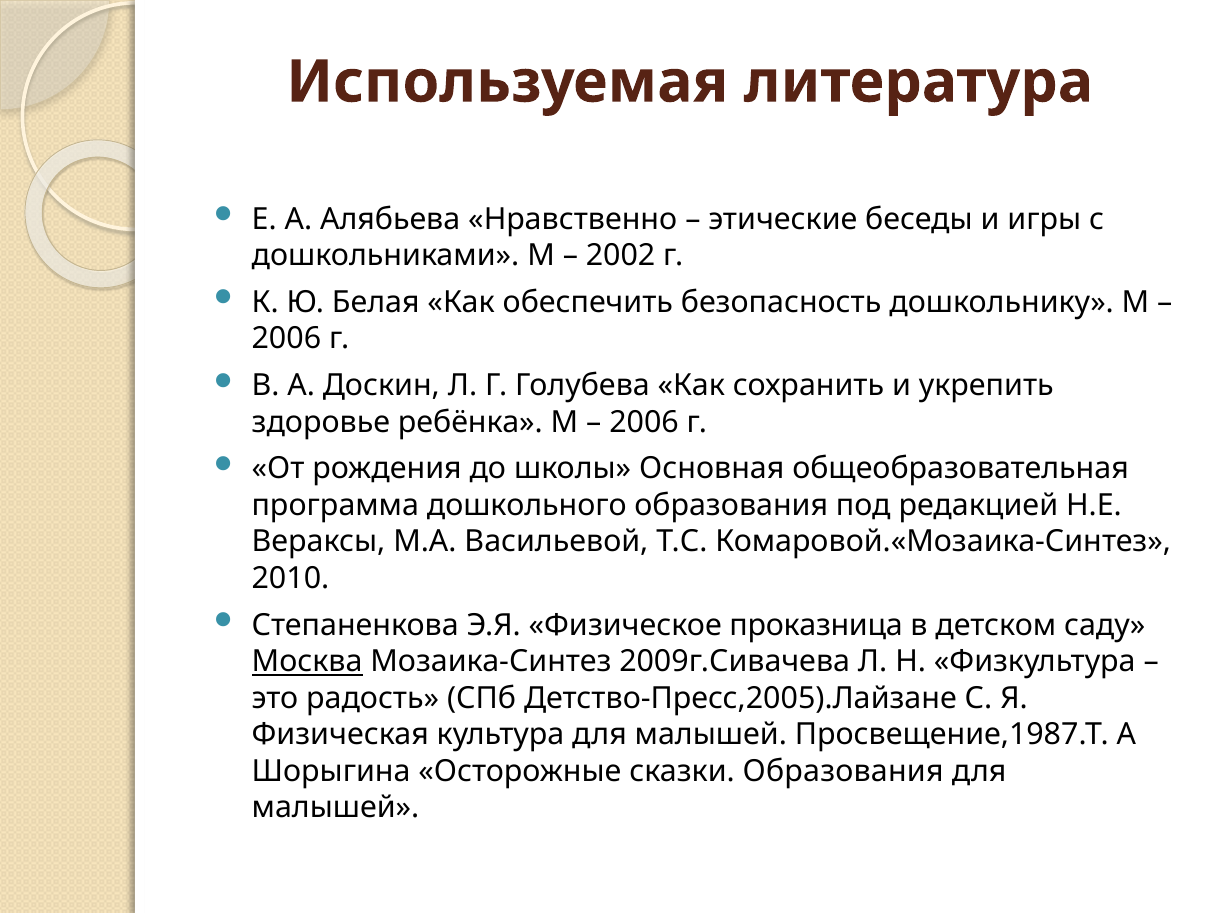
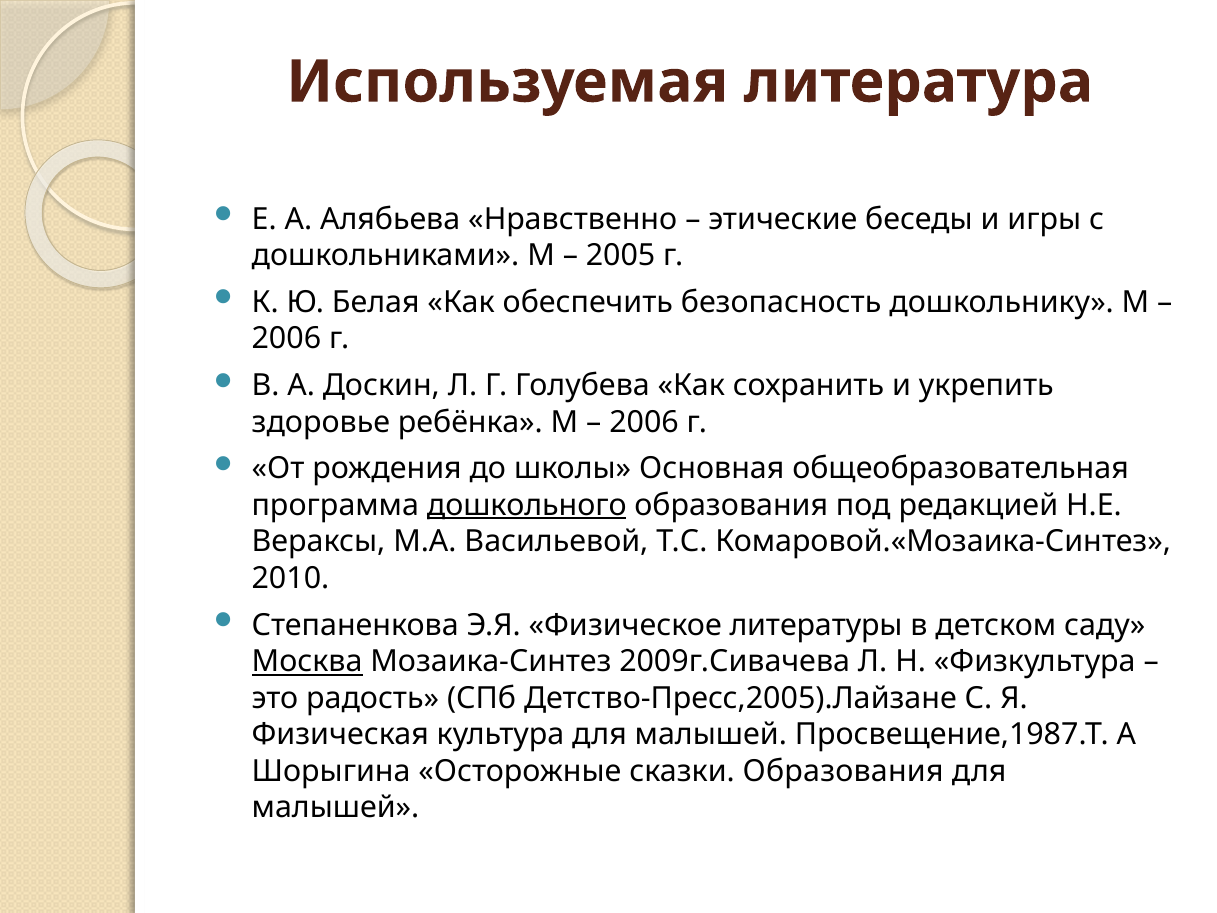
2002: 2002 -> 2005 (621, 256)
дошкольного underline: none -> present (527, 505)
проказница: проказница -> литературы (816, 625)
